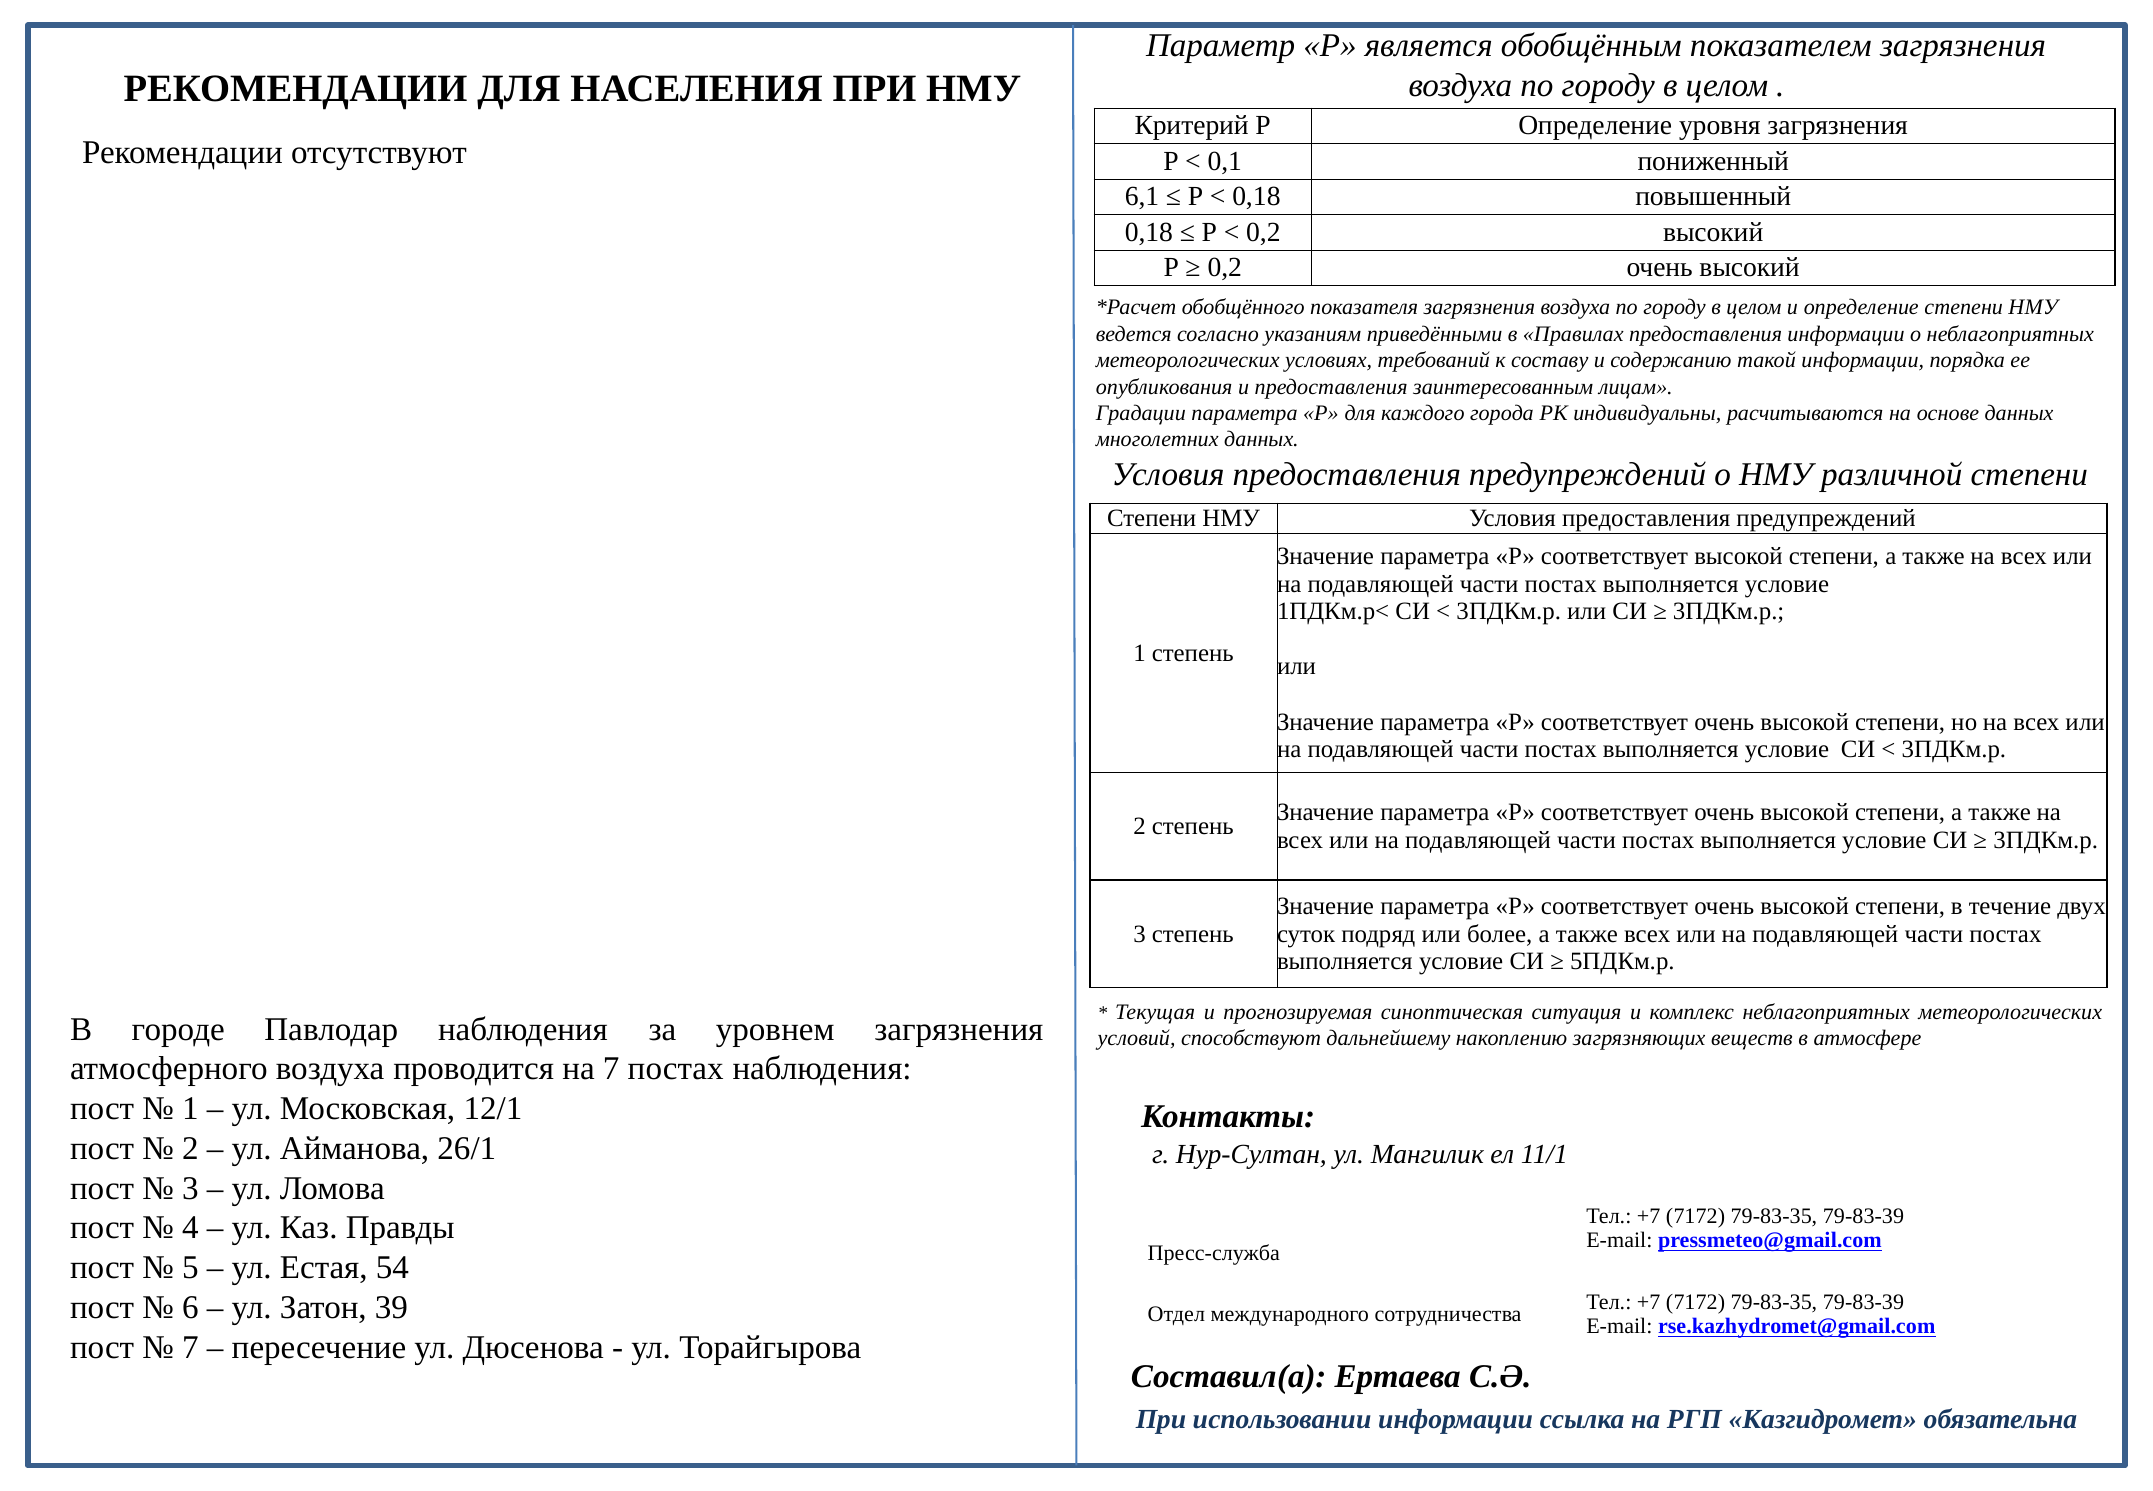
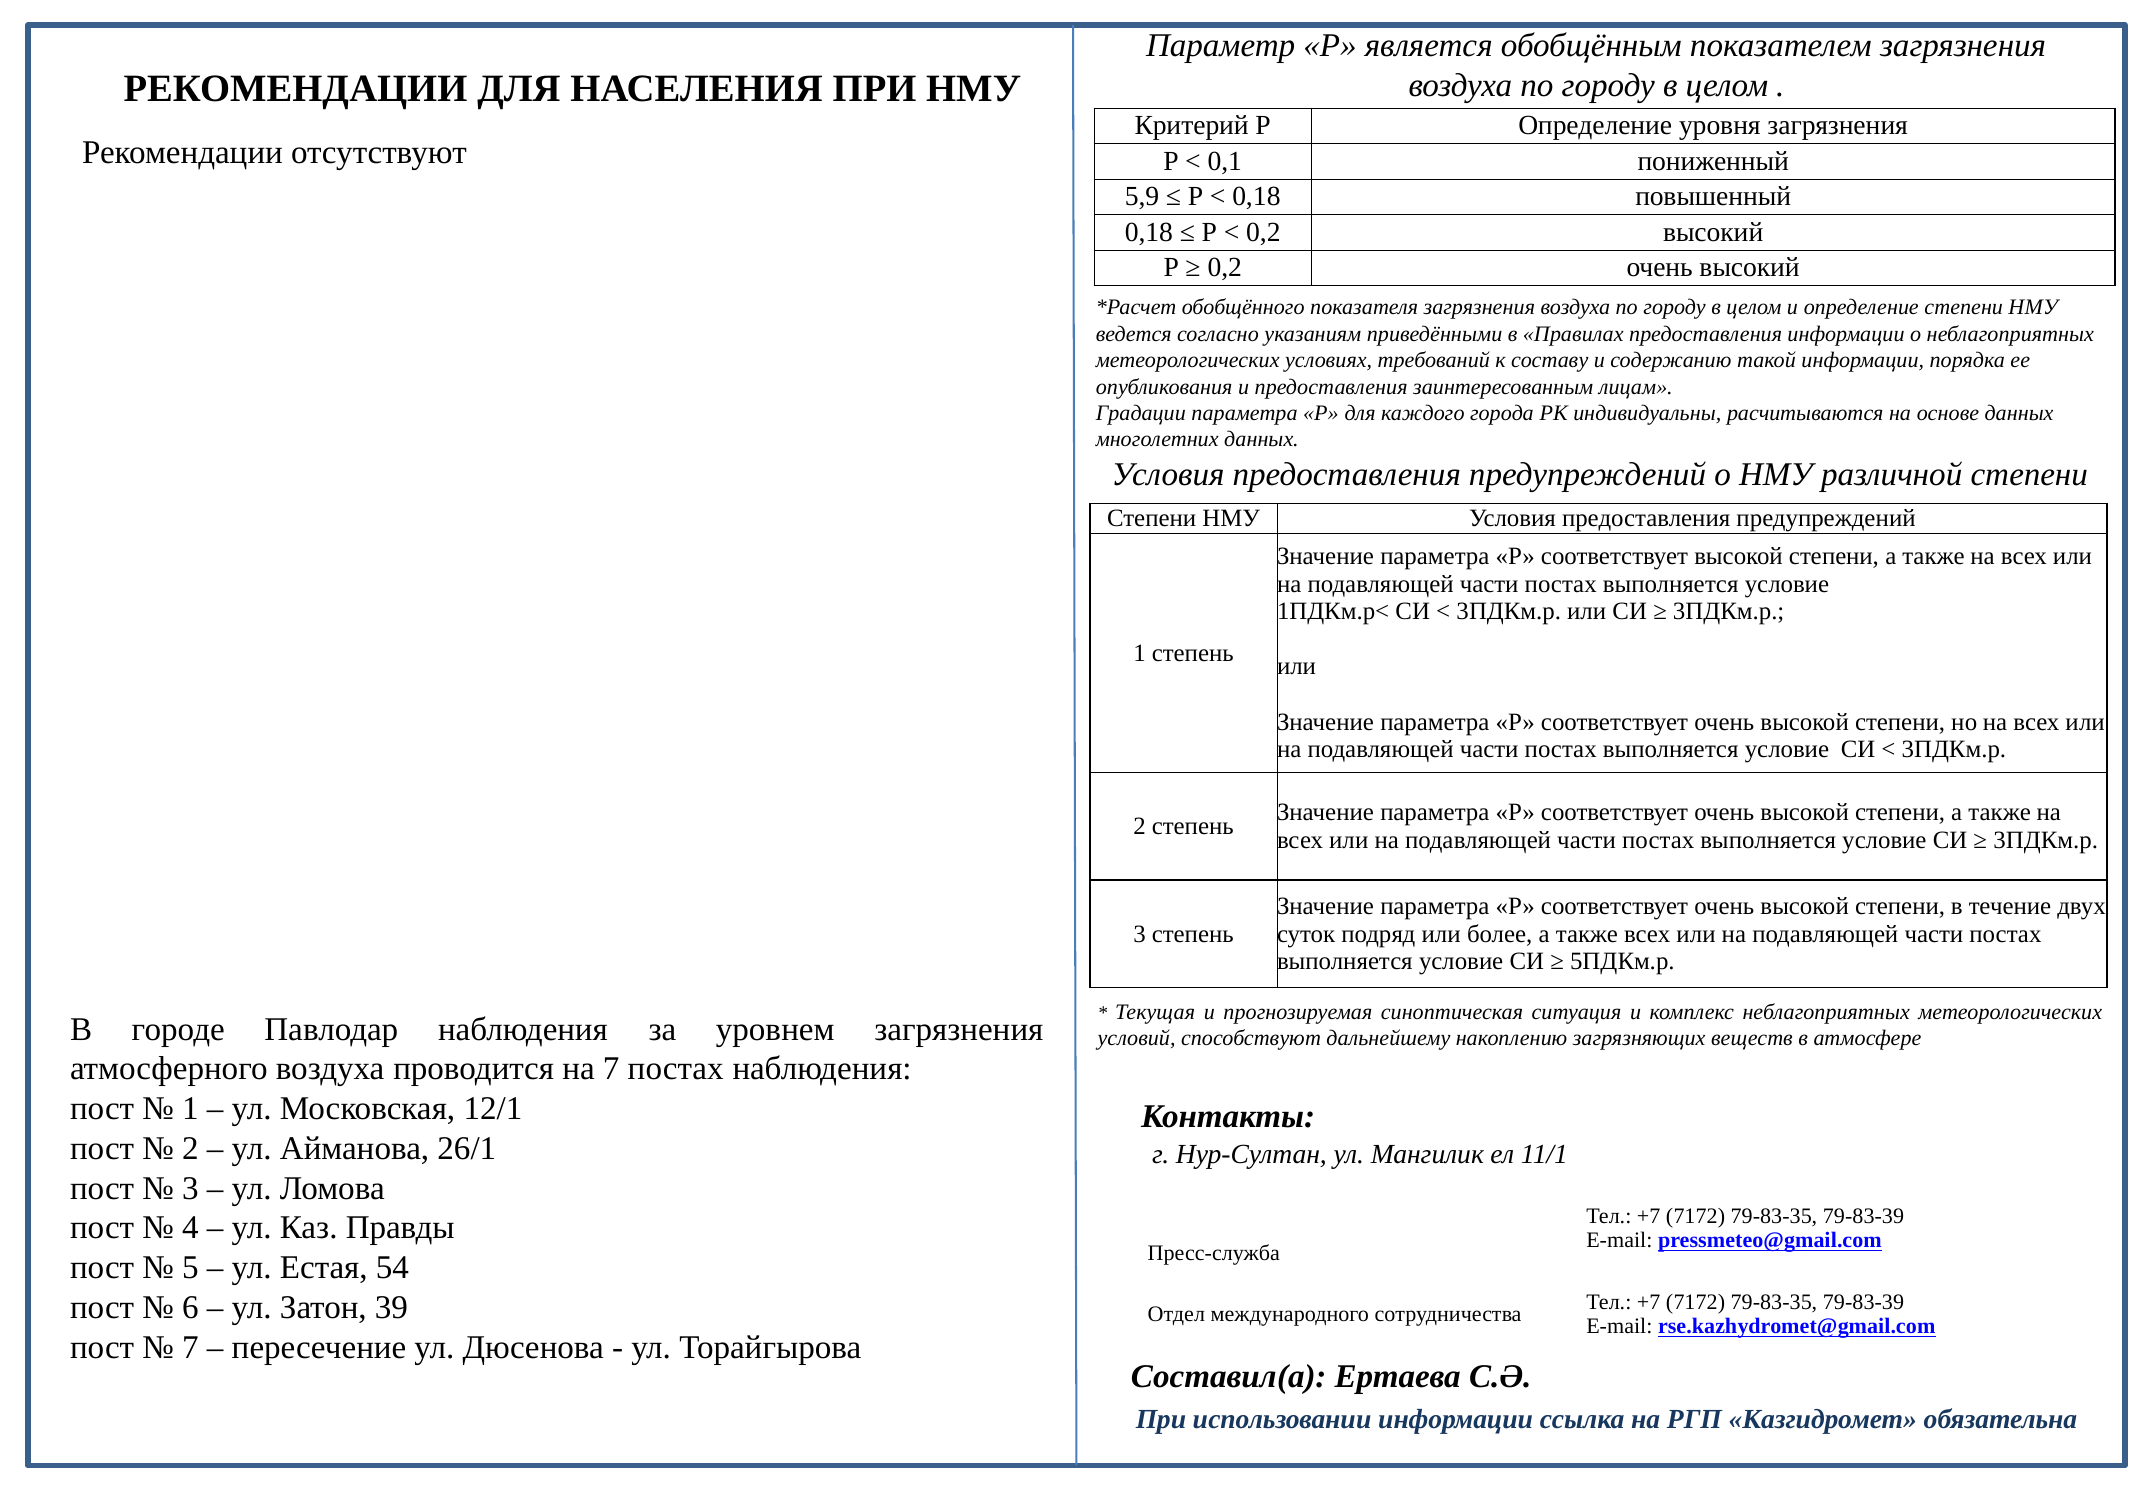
6,1: 6,1 -> 5,9 (1142, 197)
